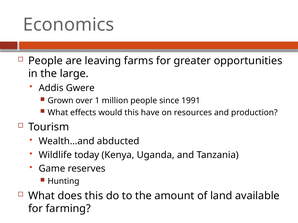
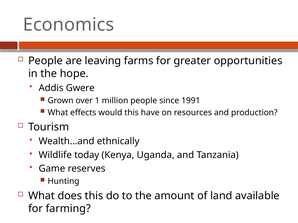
large: large -> hope (74, 74)
abducted: abducted -> ethnically (118, 142)
